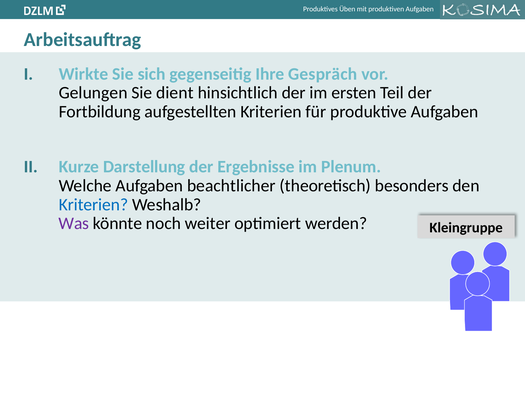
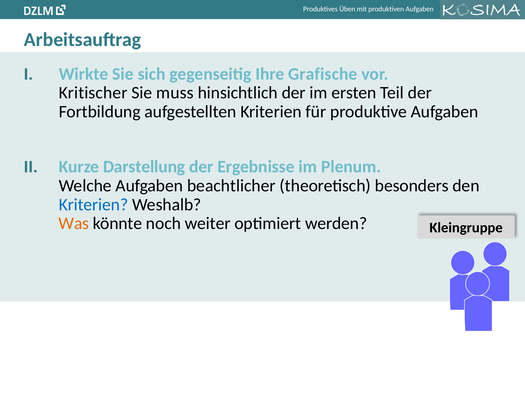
Gespräch: Gespräch -> Grafische (323, 74)
Gelungen: Gelungen -> Kritischer (93, 93)
dient: dient -> muss (175, 93)
Was colour: purple -> orange (74, 223)
